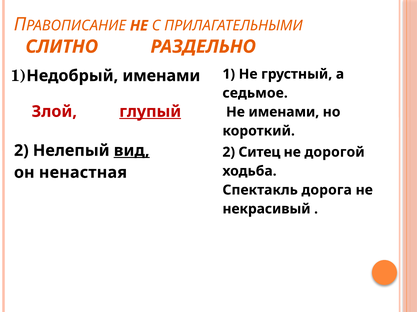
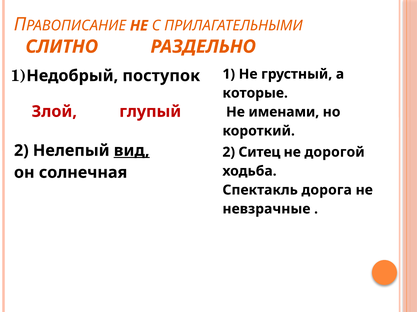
Недобрый именами: именами -> поступок (161, 76)
седьмое: седьмое -> которые (255, 93)
глупый underline: present -> none (150, 112)
ненастная: ненастная -> солнечная (83, 173)
некрасивый: некрасивый -> невзрачные (266, 209)
